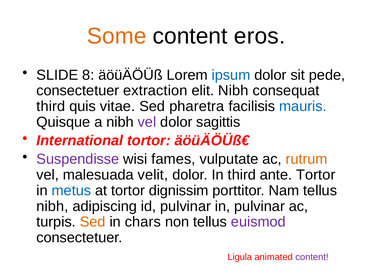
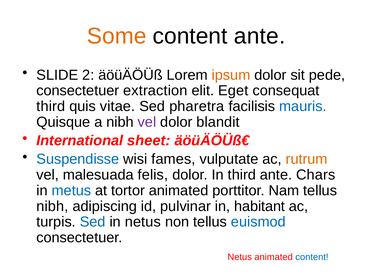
content eros: eros -> ante (260, 36)
8: 8 -> 2 (88, 75)
ipsum colour: blue -> orange (231, 75)
elit Nibh: Nibh -> Eget (233, 91)
sagittis: sagittis -> blandit (218, 122)
International tortor: tortor -> sheet (149, 140)
Suspendisse colour: purple -> blue (78, 159)
velit: velit -> felis (153, 175)
ante Tortor: Tortor -> Chars (316, 175)
tortor dignissim: dignissim -> animated (179, 190)
in pulvinar: pulvinar -> habitant (260, 206)
Sed colour: orange -> blue (93, 222)
in chars: chars -> netus (143, 222)
euismod colour: purple -> blue (258, 222)
Ligula: Ligula -> Netus (240, 257)
content colour: purple -> blue (312, 257)
